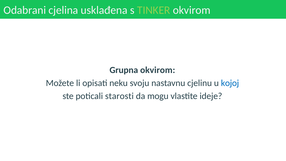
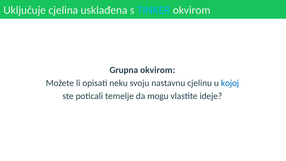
Odabrani: Odabrani -> Uključuje (25, 10)
TINKER colour: light green -> light blue (154, 10)
starosti: starosti -> temelje (119, 96)
